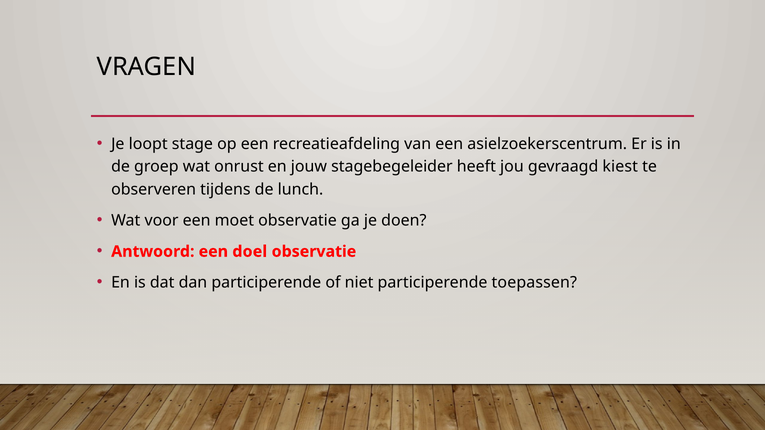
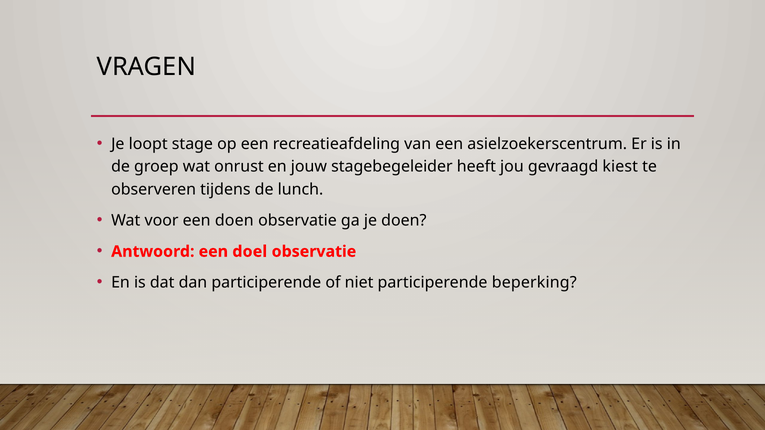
een moet: moet -> doen (234, 221)
toepassen: toepassen -> beperking (534, 283)
